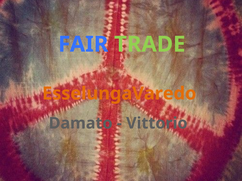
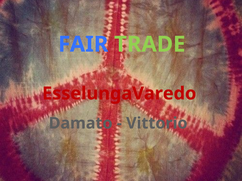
EsselungaVaredo colour: orange -> red (119, 94)
